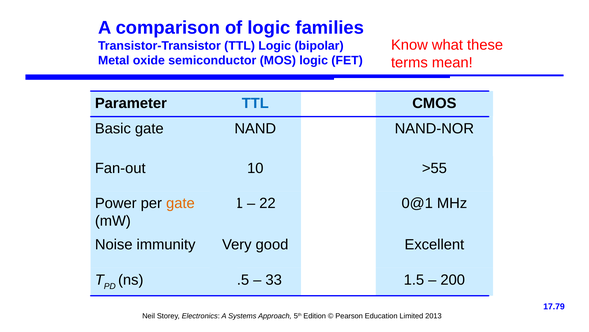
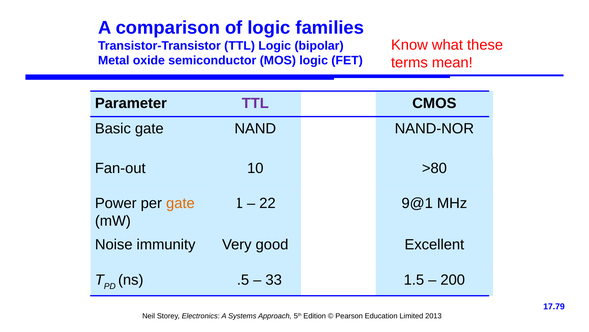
TTL colour: blue -> purple (255, 103)
>55: >55 -> >80 (434, 168)
0@1: 0@1 -> 9@1 (417, 203)
